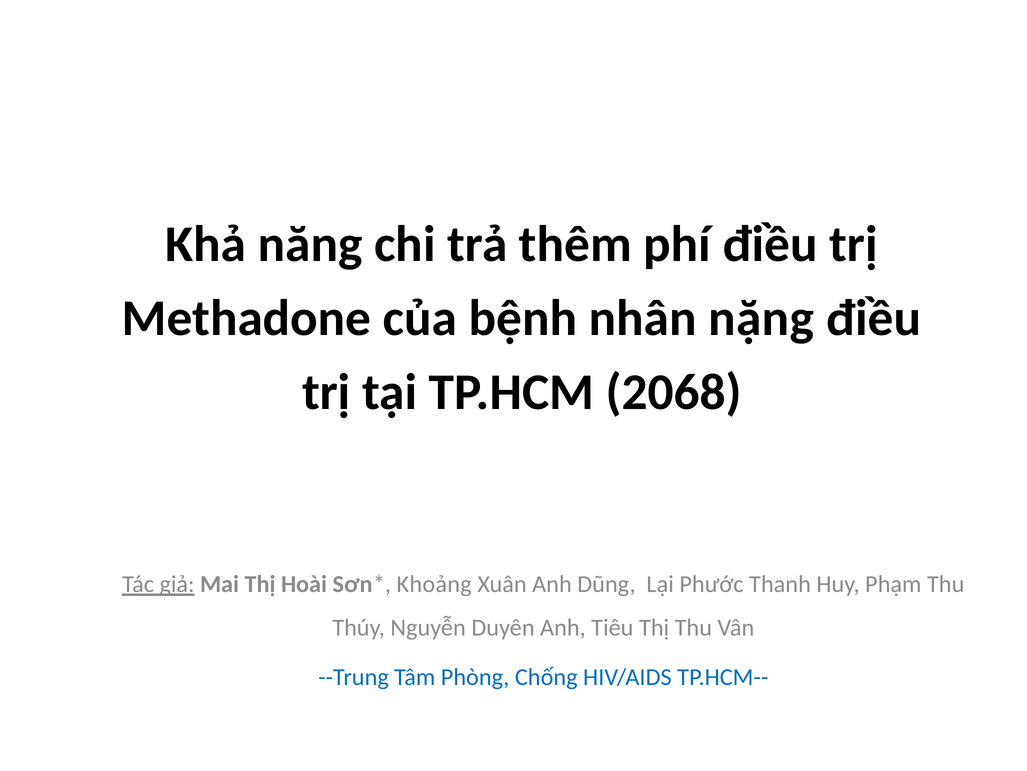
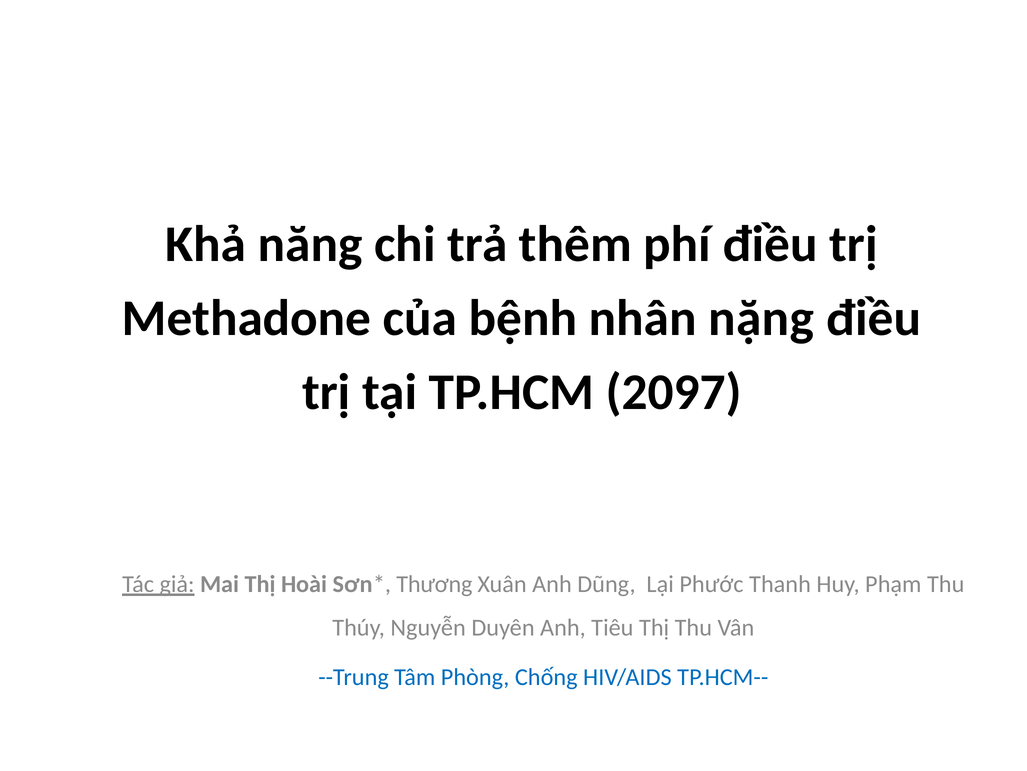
2068: 2068 -> 2097 (674, 392)
Khoảng: Khoảng -> Thương (434, 584)
